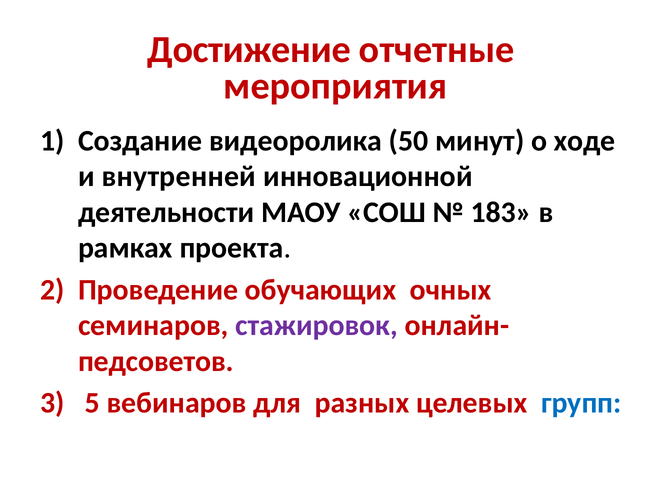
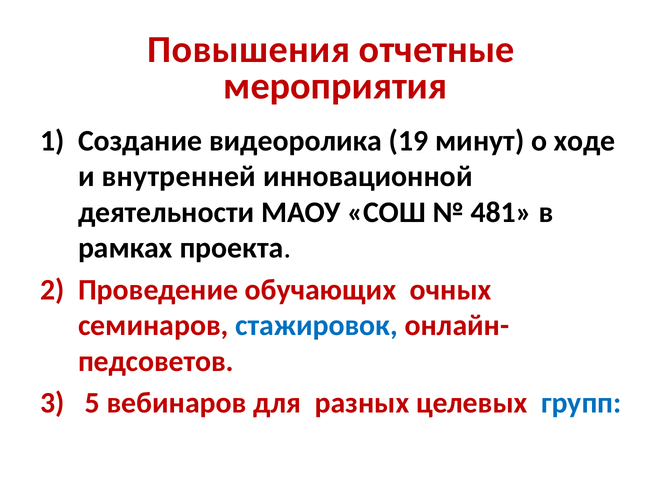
Достижение: Достижение -> Повышения (249, 49)
50: 50 -> 19 (409, 141)
183: 183 -> 481 (501, 212)
стажировок colour: purple -> blue (317, 326)
